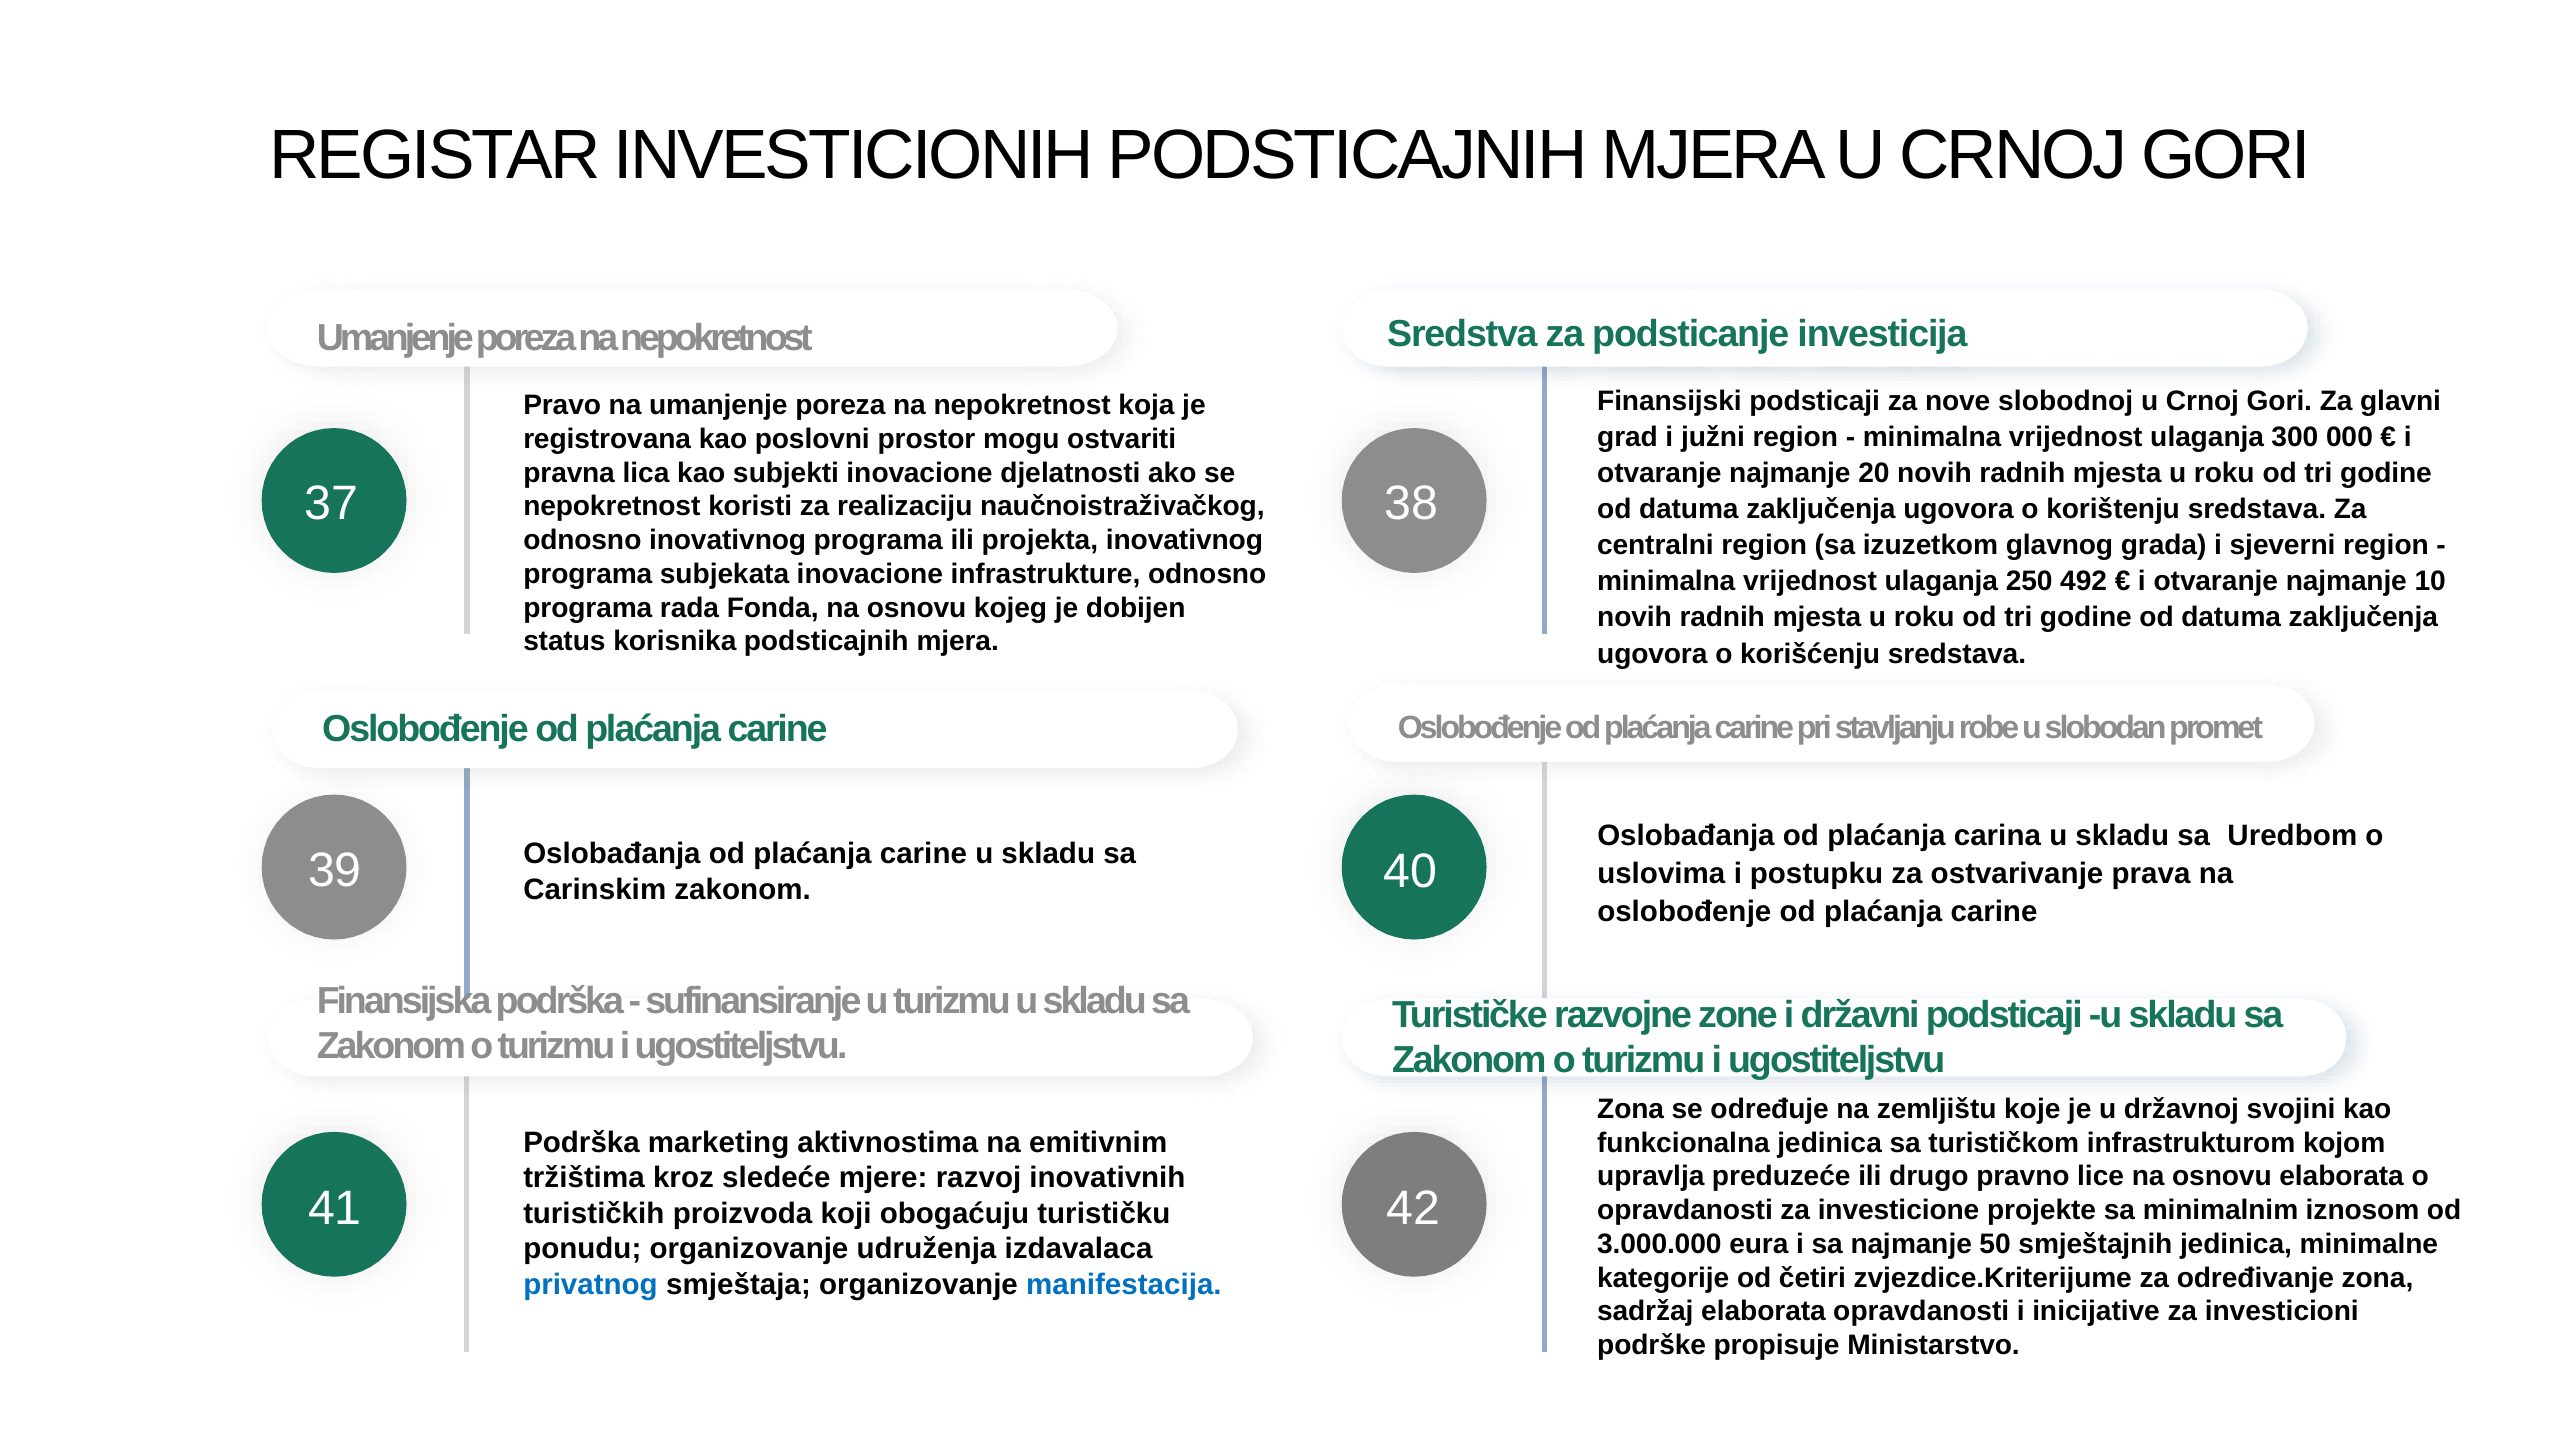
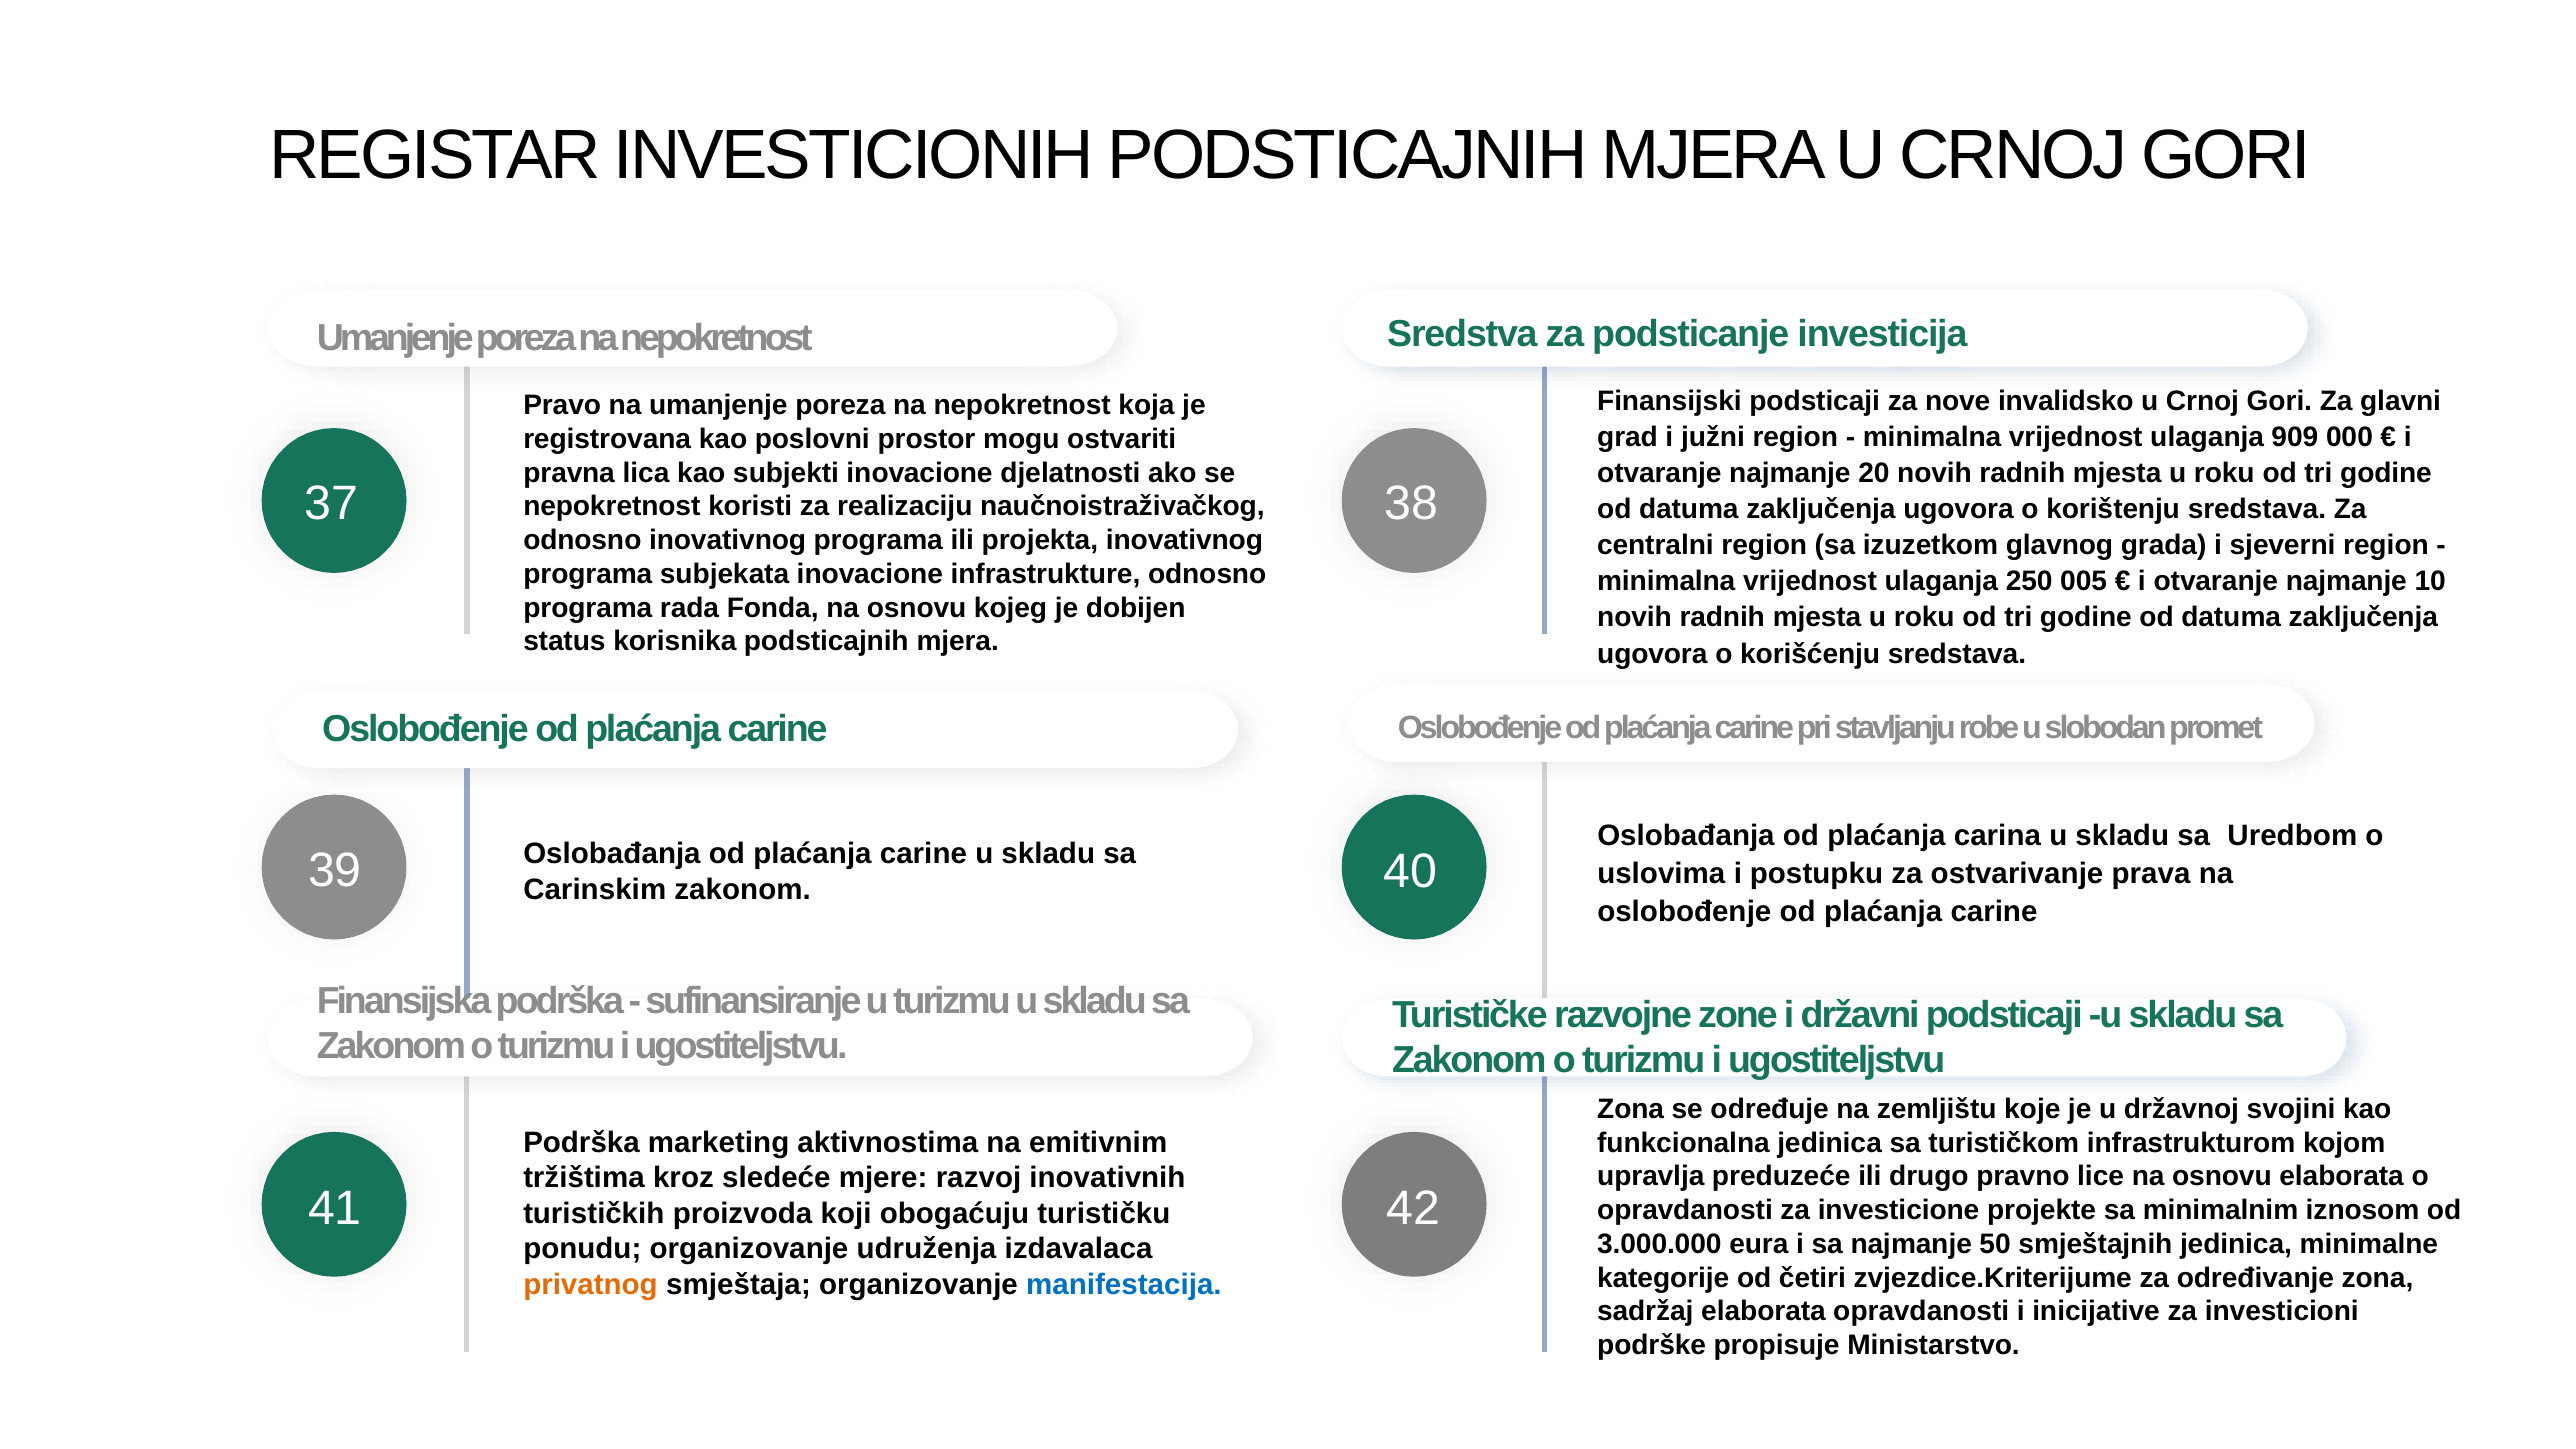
slobodnoj: slobodnoj -> invalidsko (2066, 401)
300: 300 -> 909 (2295, 437)
492: 492 -> 005 (2084, 582)
privatnog colour: blue -> orange (590, 1284)
